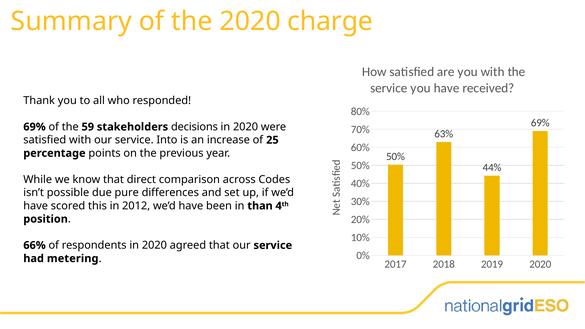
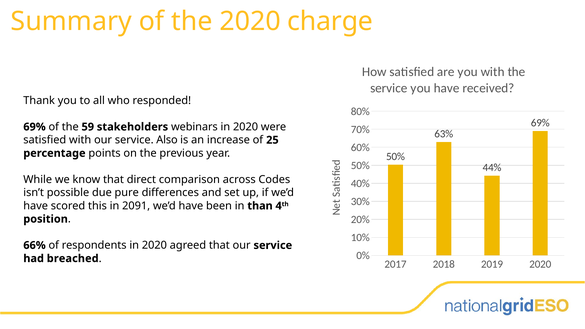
decisions: decisions -> webinars (194, 127)
Into: Into -> Also (167, 140)
2012: 2012 -> 2091 (136, 206)
metering: metering -> breached (73, 259)
